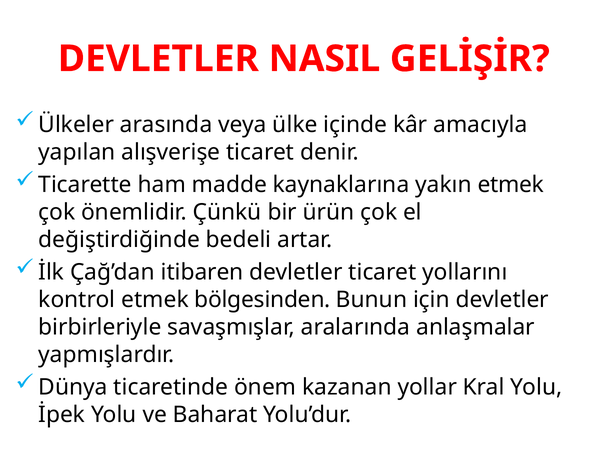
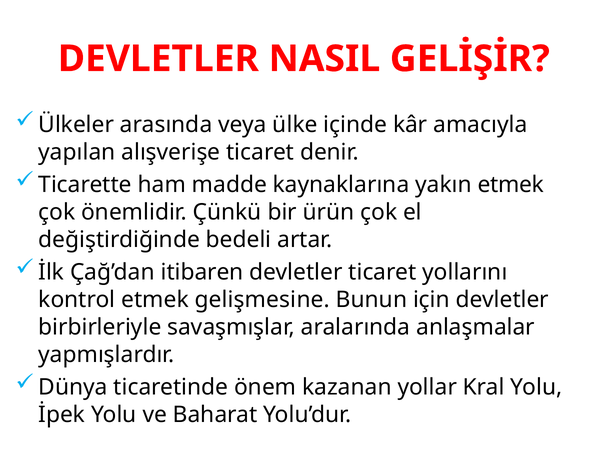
bölgesinden: bölgesinden -> gelişmesine (262, 300)
